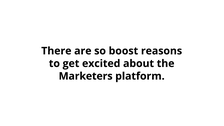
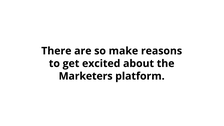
boost: boost -> make (123, 51)
